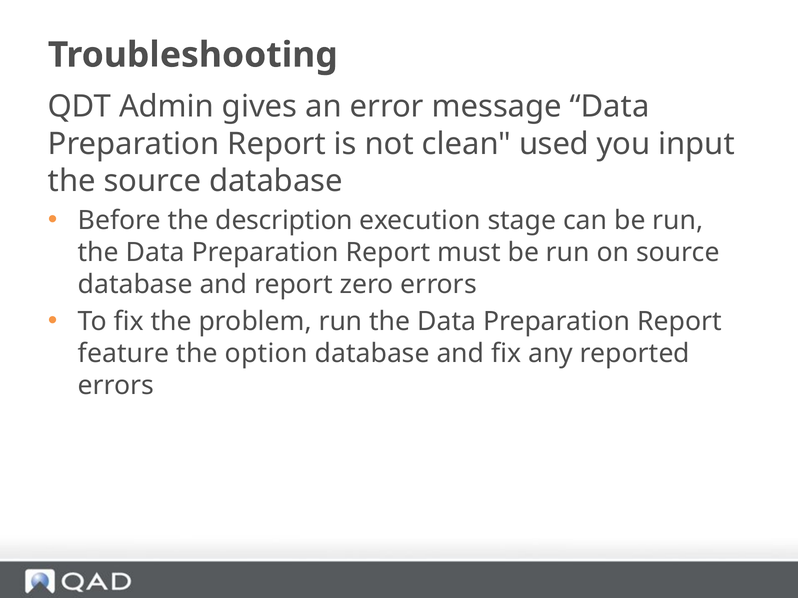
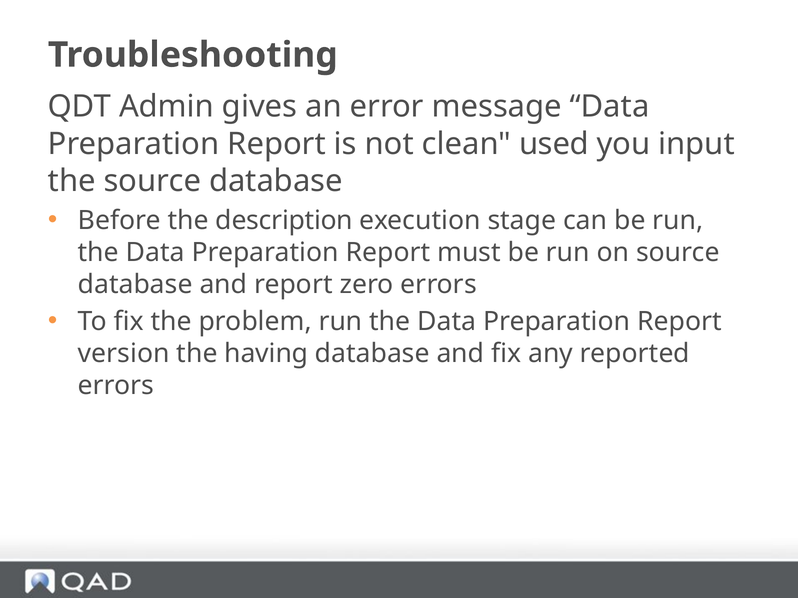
feature: feature -> version (124, 354)
option: option -> having (266, 354)
